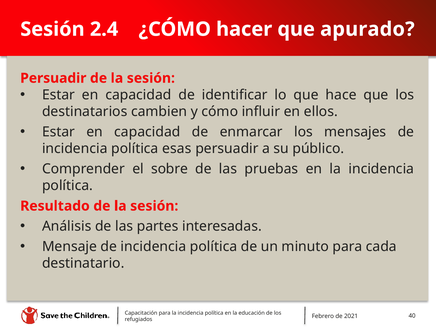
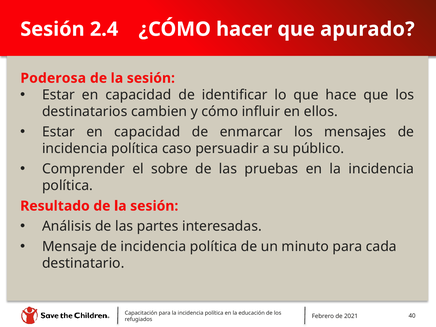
Persuadir: Persuadir -> Poderosa (53, 78)
esas: esas -> caso (177, 149)
